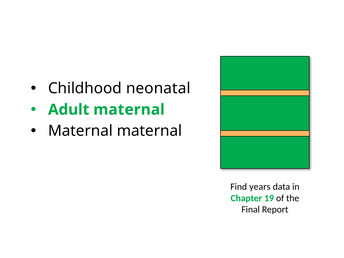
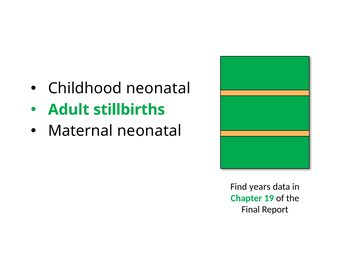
Adult maternal: maternal -> stillbirths (129, 110)
Maternal maternal: maternal -> neonatal (149, 131)
